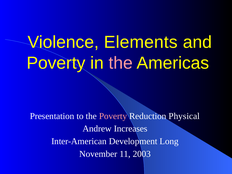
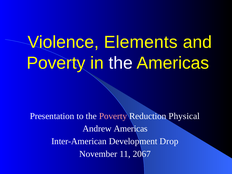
the colour: pink -> white (121, 63)
Andrew Increases: Increases -> Americas (131, 129)
Long: Long -> Drop (169, 141)
2003: 2003 -> 2067 (142, 154)
